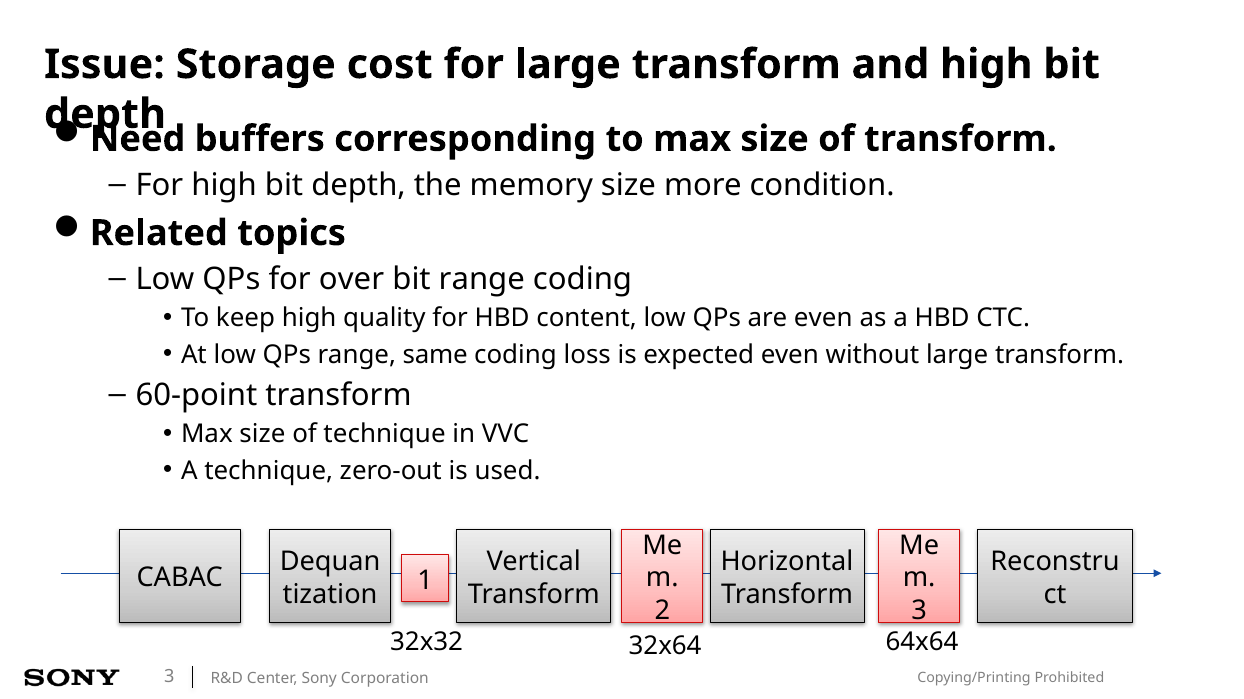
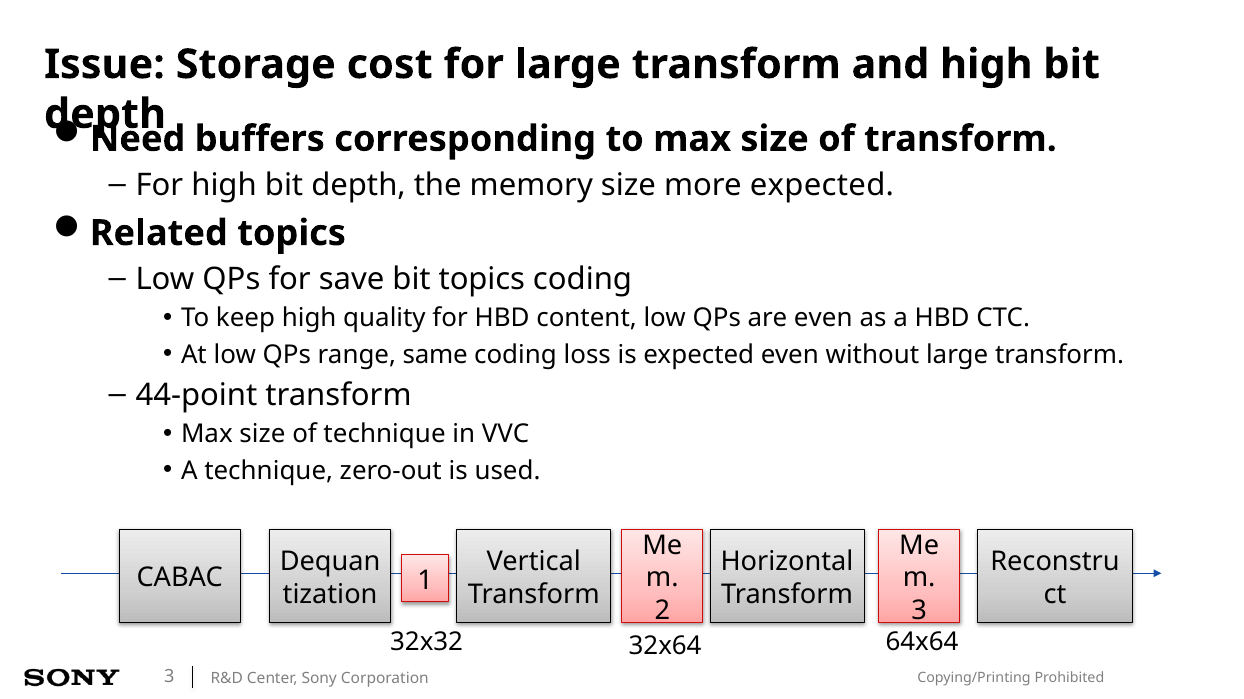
more condition: condition -> expected (822, 185)
over: over -> save (352, 279)
bit range: range -> topics (482, 279)
60-point: 60-point -> 44-point (196, 395)
